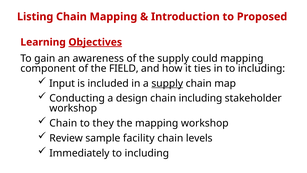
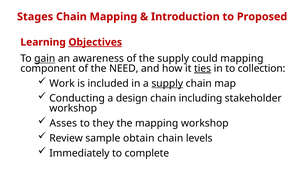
Listing: Listing -> Stages (35, 17)
gain underline: none -> present (45, 58)
FIELD: FIELD -> NEED (124, 68)
ties underline: none -> present (203, 68)
in to including: including -> collection (262, 68)
Input: Input -> Work (62, 83)
Chain: Chain -> Asses (63, 123)
facility: facility -> obtain (139, 138)
including: including -> complete (147, 153)
